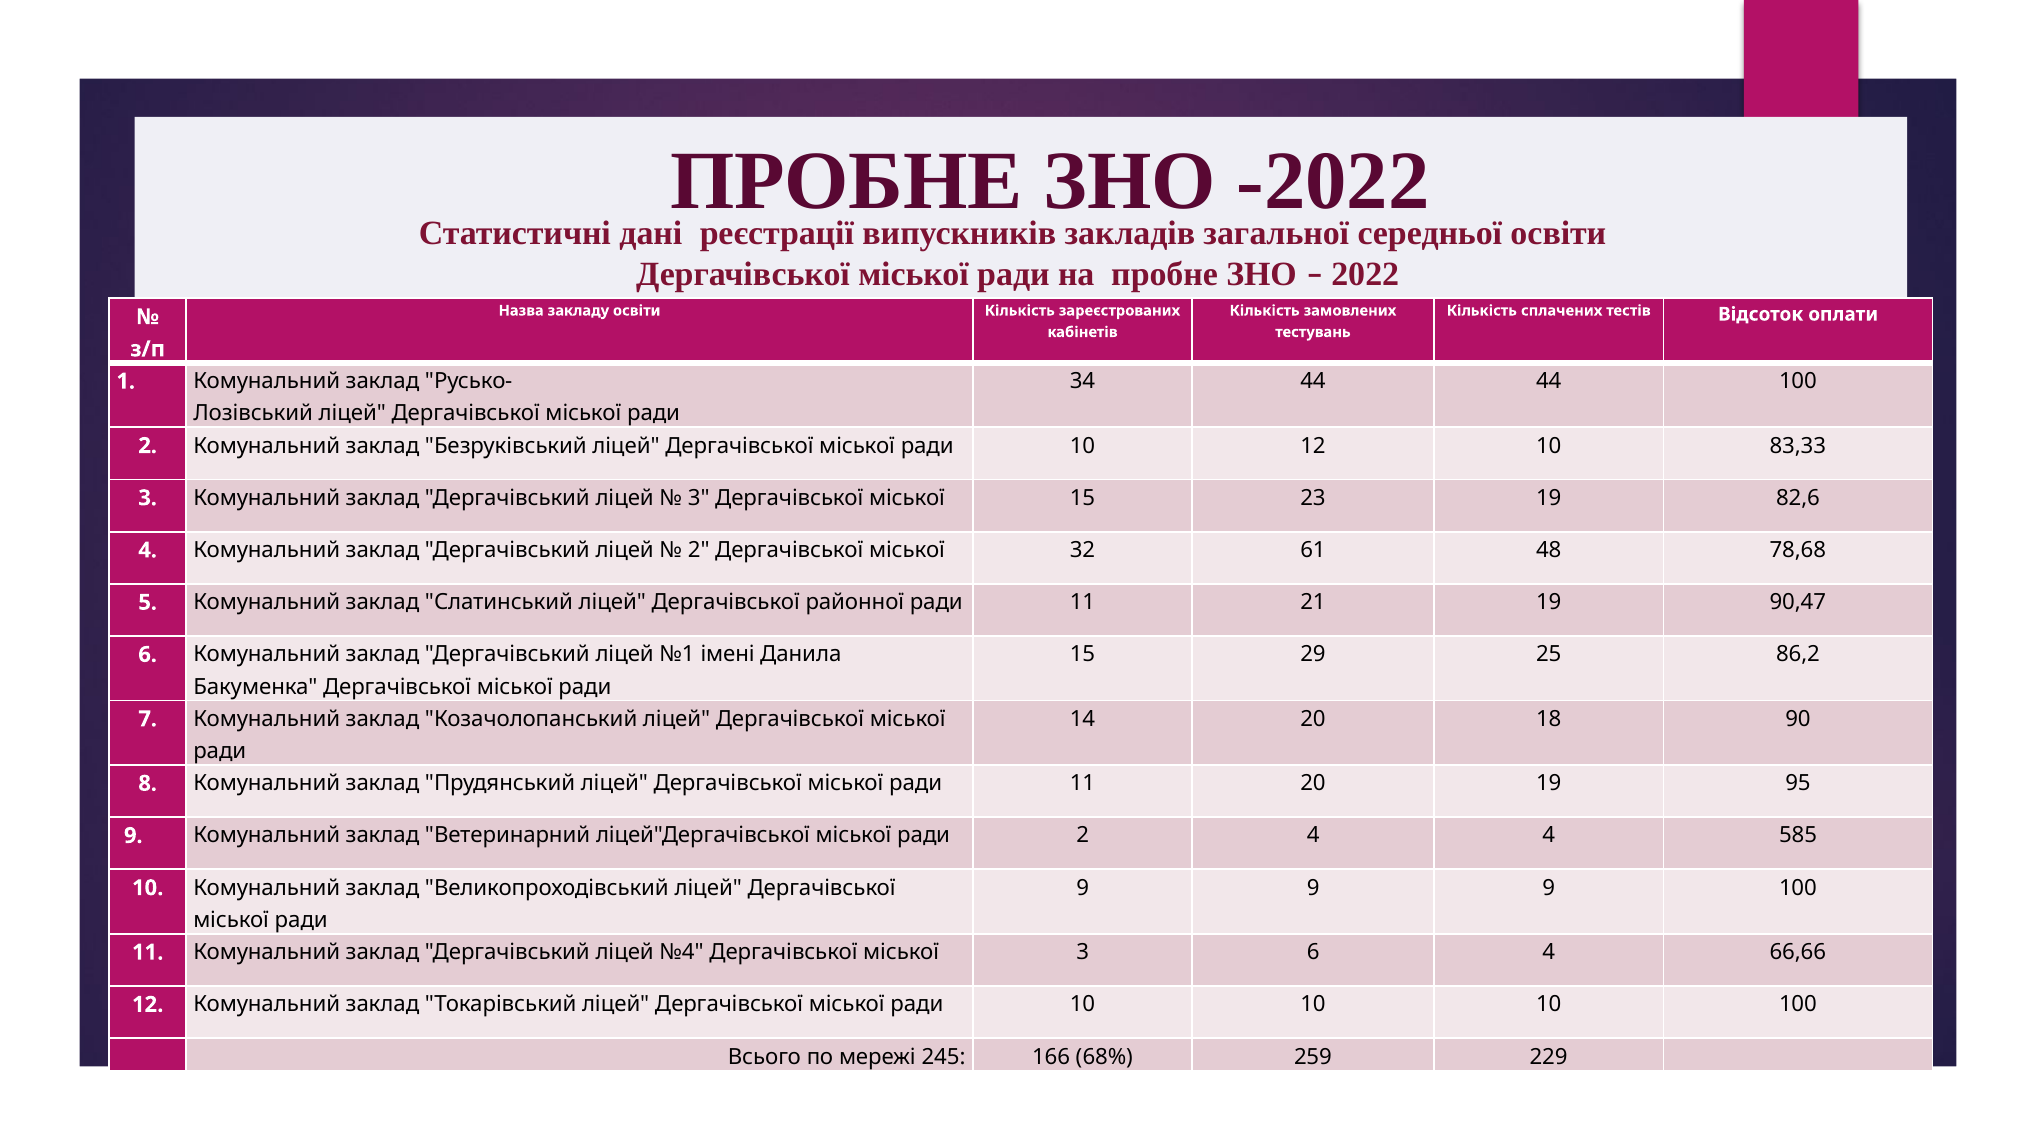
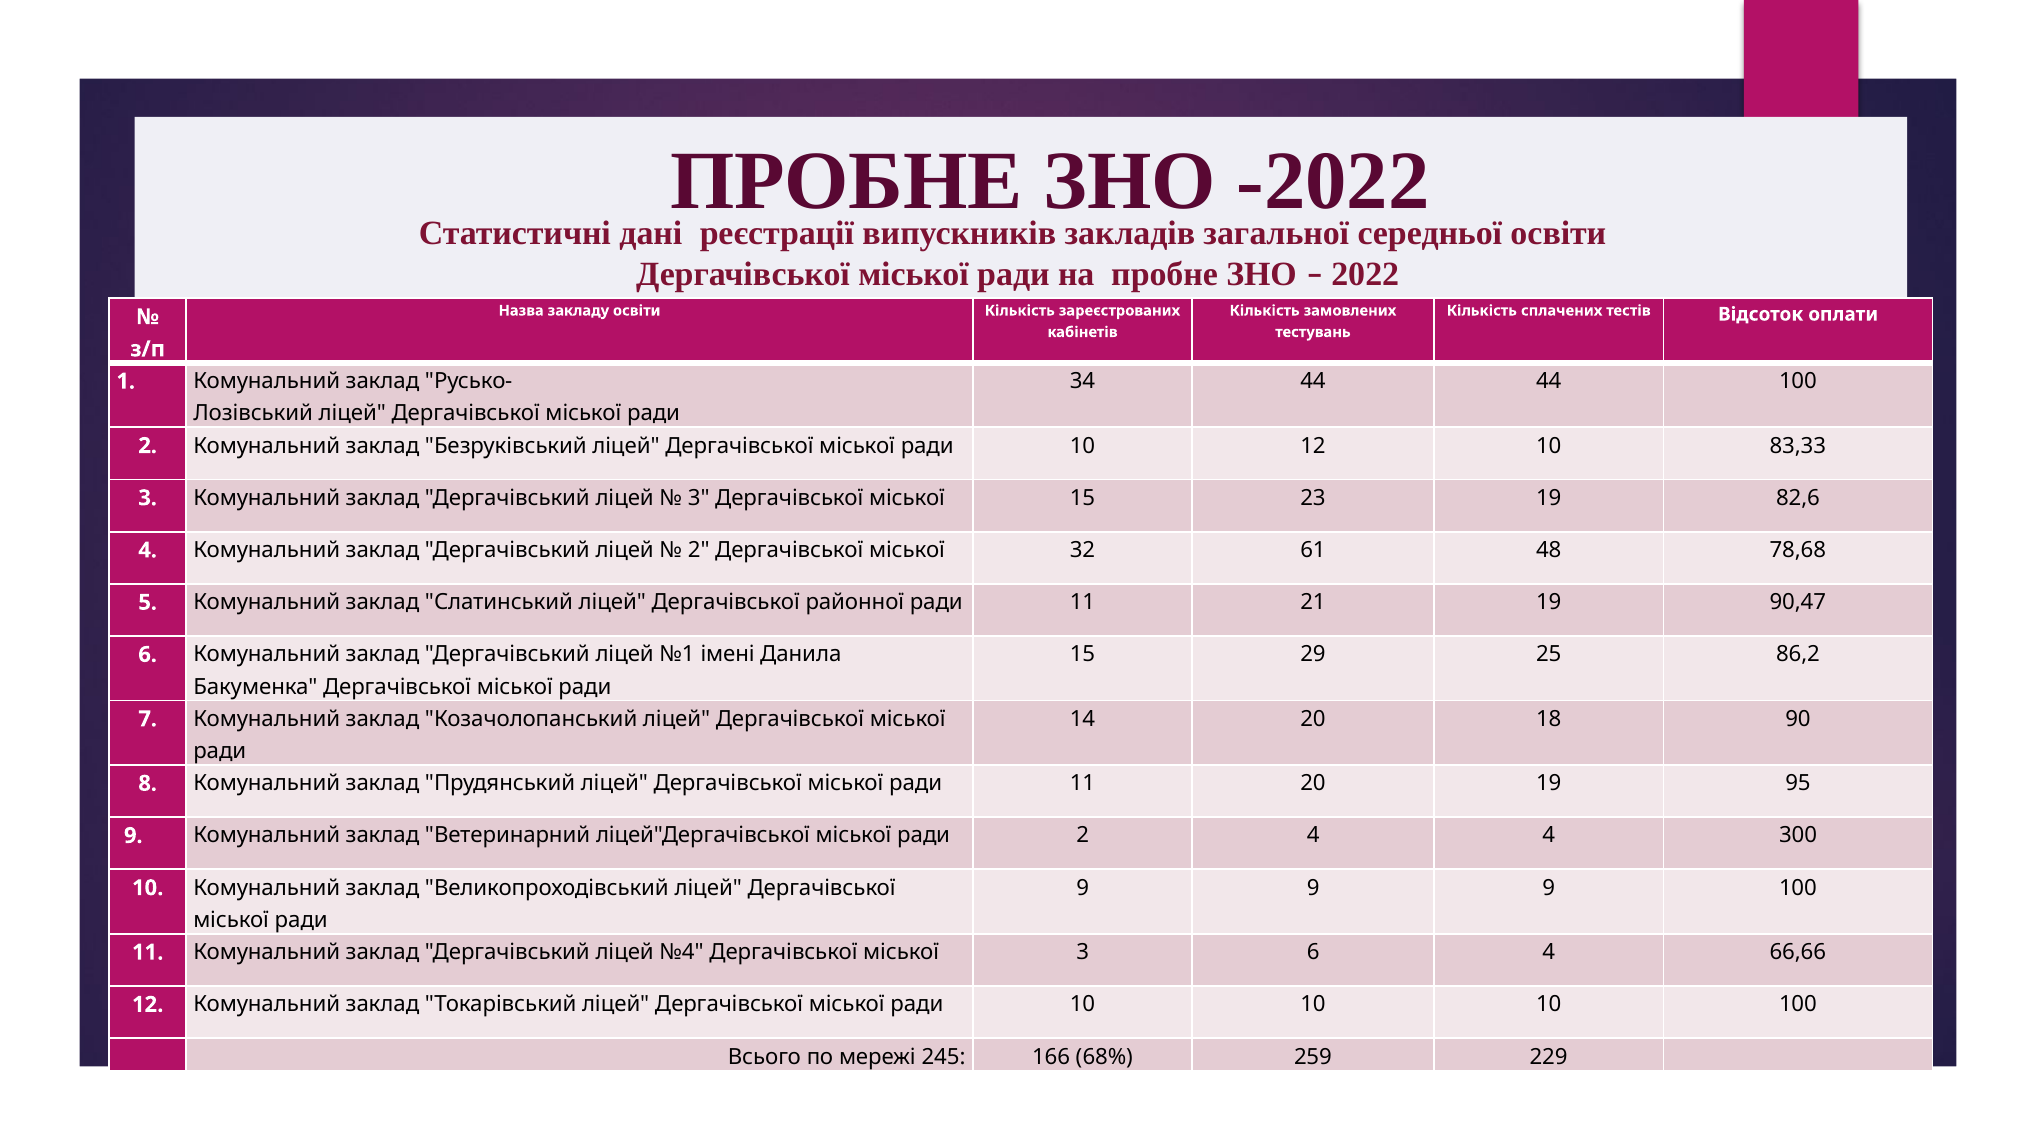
585: 585 -> 300 (1798, 835)
